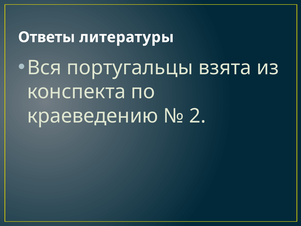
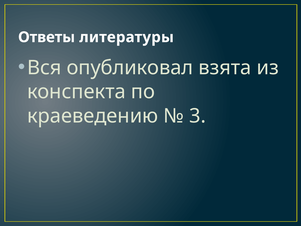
португальцы: португальцы -> опубликовал (130, 68)
2: 2 -> 3 (198, 116)
